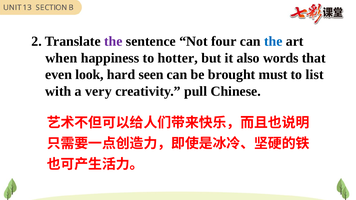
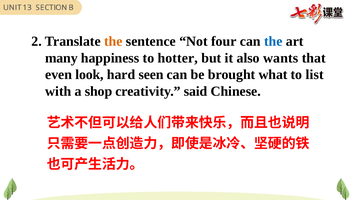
the colour: purple -> orange (113, 41)
when: when -> many (61, 58)
words: words -> wants (281, 58)
must: must -> what (273, 75)
very: very -> shop (99, 91)
pull: pull -> said (196, 91)
